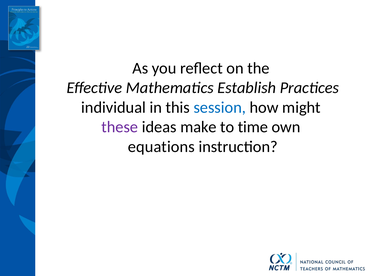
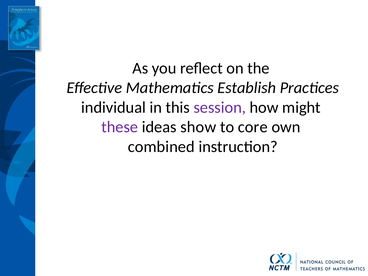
session colour: blue -> purple (220, 107)
make: make -> show (198, 127)
time: time -> core (253, 127)
equations: equations -> combined (161, 147)
